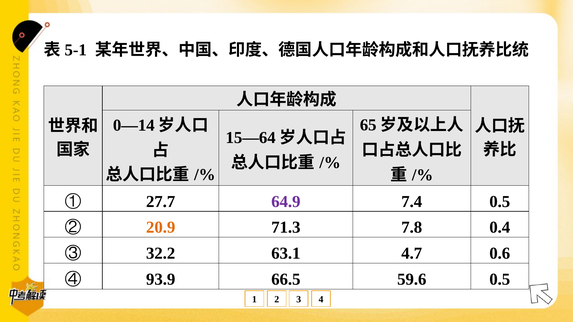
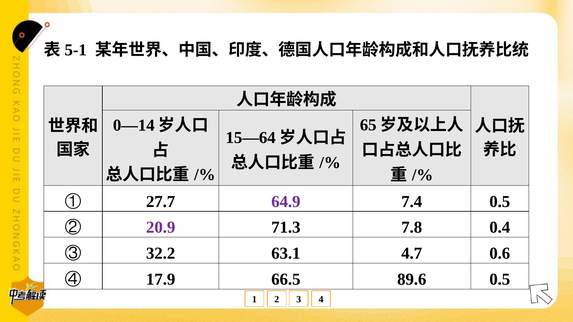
20.9 colour: orange -> purple (161, 228)
93.9: 93.9 -> 17.9 (161, 280)
59.6: 59.6 -> 89.6 (412, 280)
